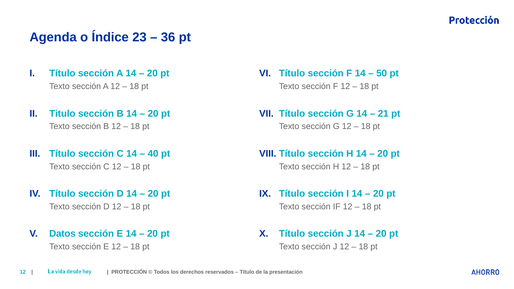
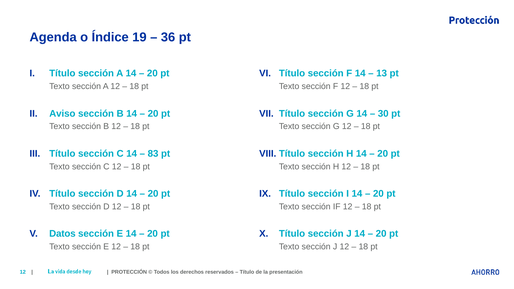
23: 23 -> 19 (139, 37)
50: 50 -> 13 (382, 74)
Titulo: Titulo -> Aviso (62, 114)
21: 21 -> 30 (383, 114)
40: 40 -> 83 (153, 154)
